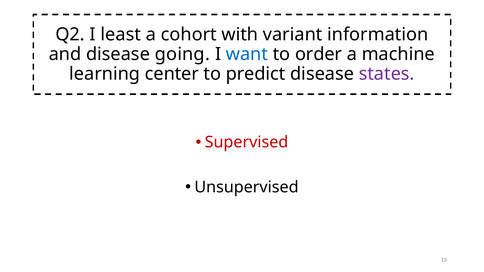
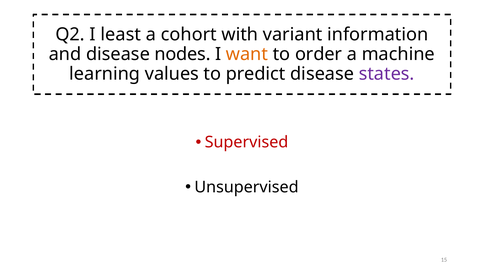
going: going -> nodes (183, 54)
want colour: blue -> orange (247, 54)
center: center -> values (172, 74)
